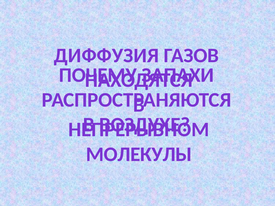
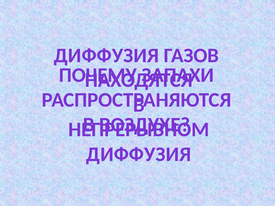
МОЛЕКУЛЫ: МОЛЕКУЛЫ -> ДИФФУЗИЯ (139, 155)
